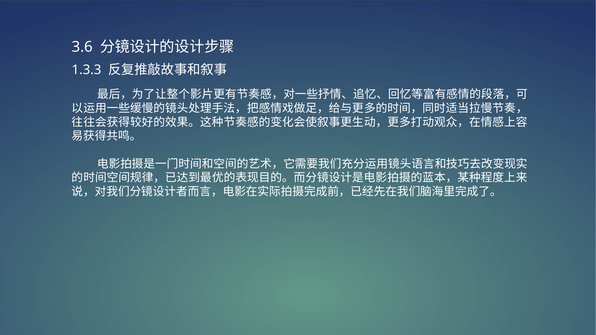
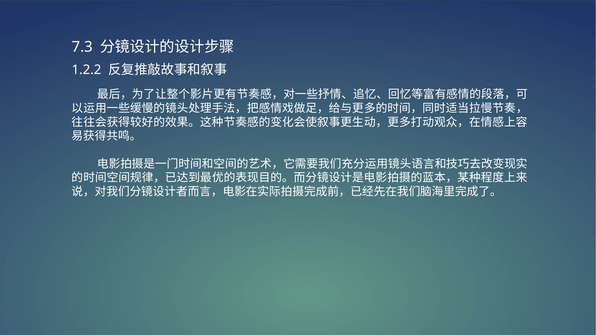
3.6: 3.6 -> 7.3 (82, 47)
1.3.3: 1.3.3 -> 1.2.2 (87, 70)
